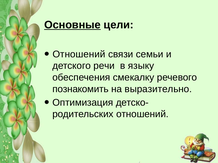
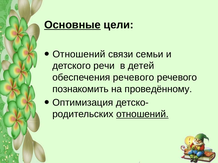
языку: языку -> детей (141, 66)
обеспечения смекалку: смекалку -> речевого (134, 78)
выразительно: выразительно -> проведённому (158, 89)
отношений underline: none -> present (142, 114)
